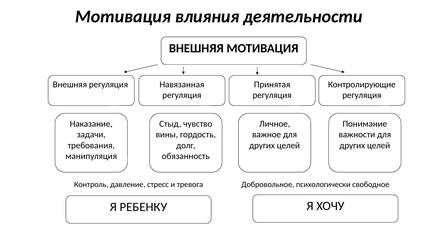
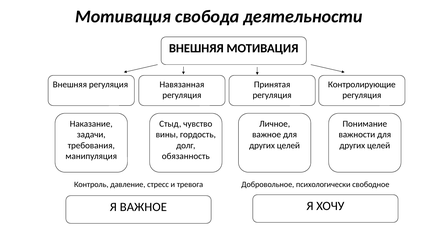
влияния: влияния -> свобода (207, 17)
Я РЕБЕНКУ: РЕБЕНКУ -> ВАЖНОЕ (143, 207)
